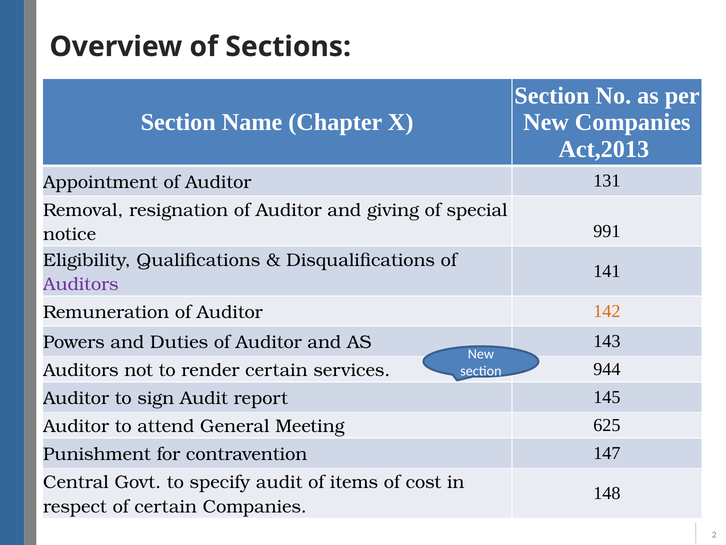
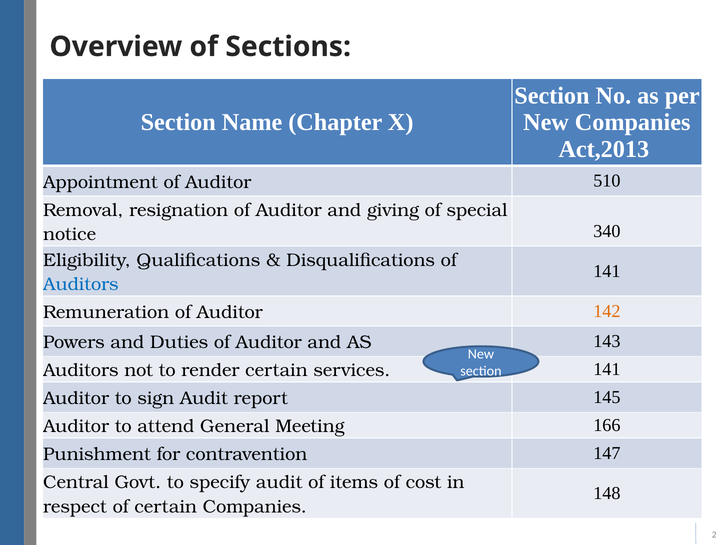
131: 131 -> 510 (607, 181)
991: 991 -> 340 (607, 231)
Auditors colour: purple -> blue (81, 284)
services 944: 944 -> 141 (607, 369)
625: 625 -> 166 (607, 425)
